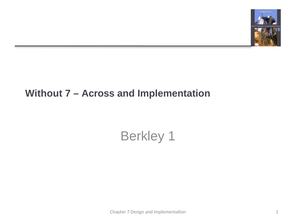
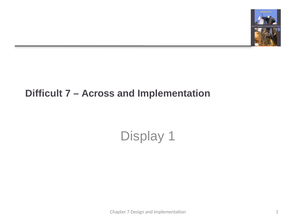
Without: Without -> Difficult (44, 93)
Berkley: Berkley -> Display (142, 136)
